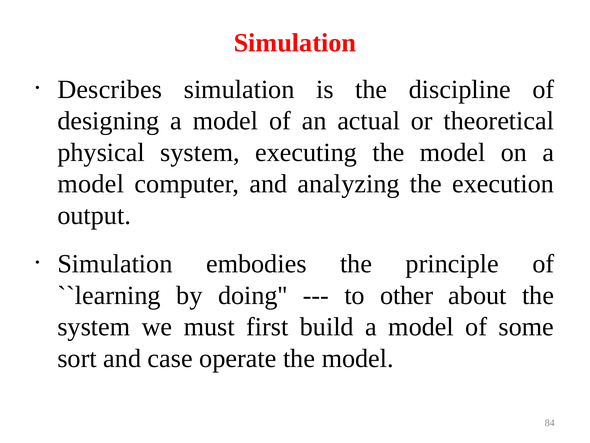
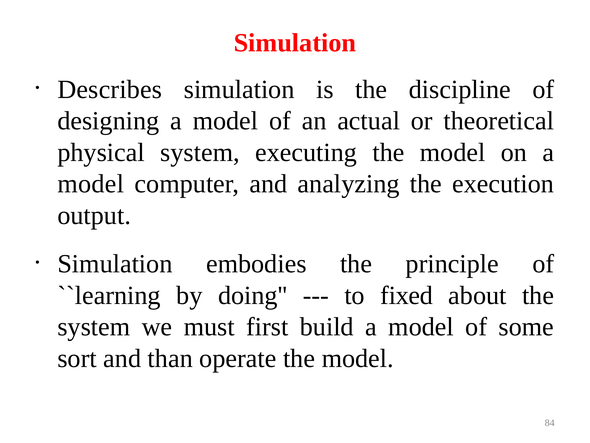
other: other -> fixed (407, 295)
case: case -> than (170, 358)
